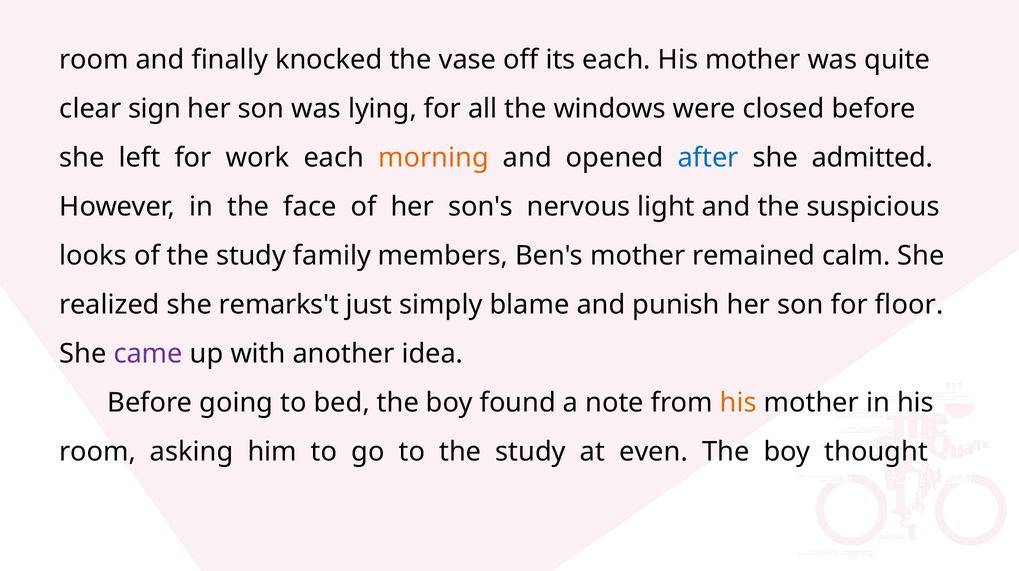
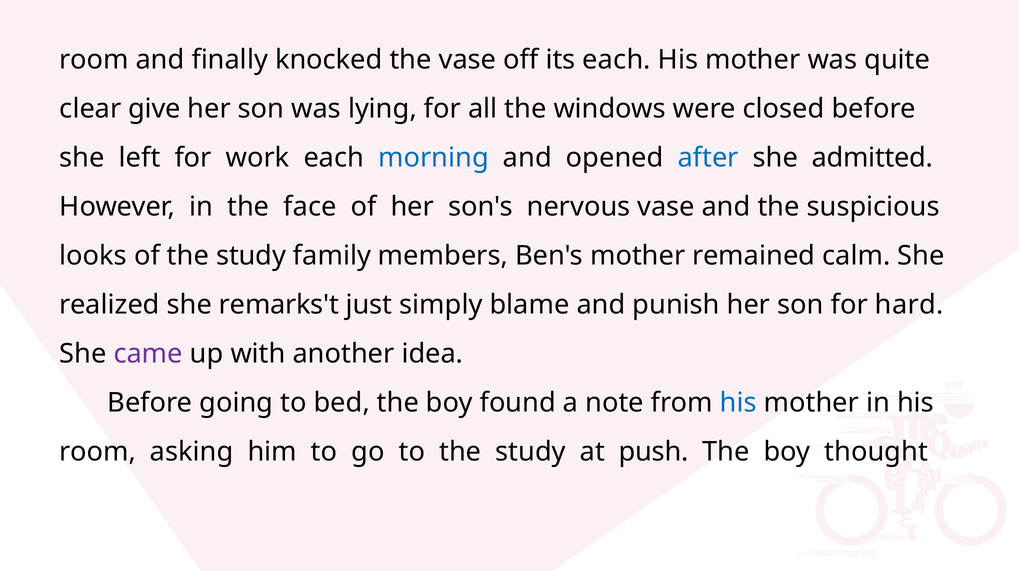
sign: sign -> give (155, 109)
morning colour: orange -> blue (434, 158)
nervous light: light -> vase (666, 207)
floor: floor -> hard (909, 305)
his colour: orange -> blue (738, 403)
even: even -> push (654, 452)
